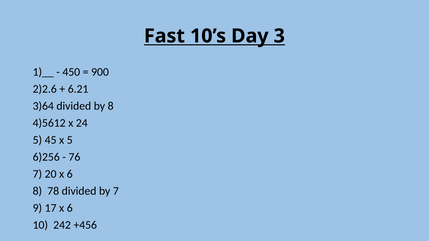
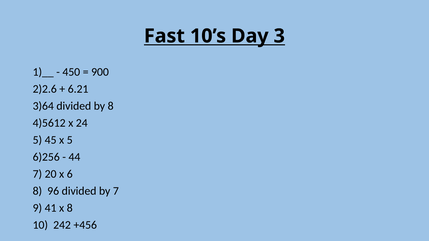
76: 76 -> 44 (74, 157)
78: 78 -> 96 (53, 191)
17: 17 -> 41 (51, 208)
6: 6 -> 8 (70, 208)
